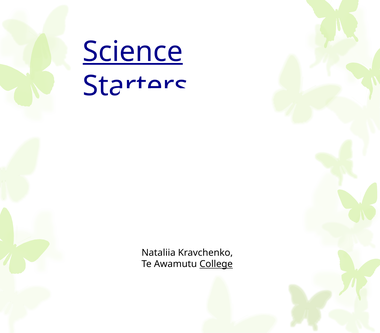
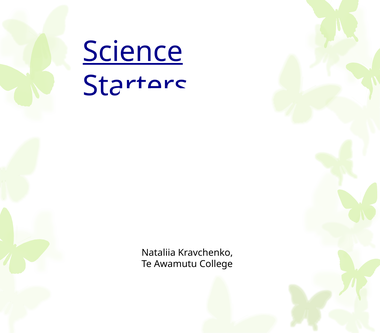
College underline: present -> none (216, 264)
